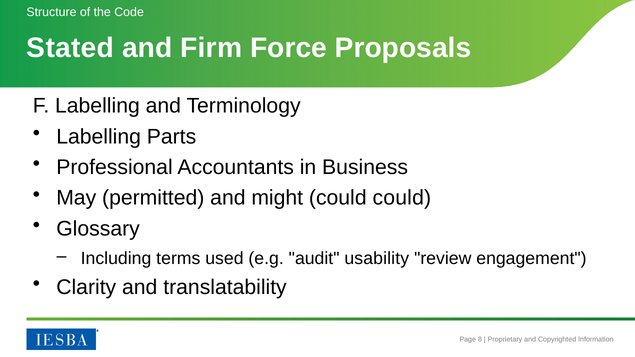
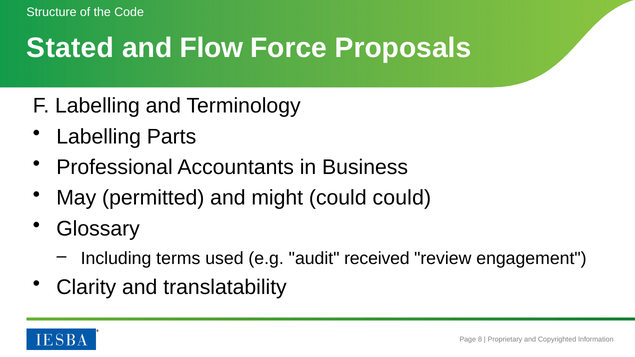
Firm: Firm -> Flow (211, 48)
usability: usability -> received (377, 259)
